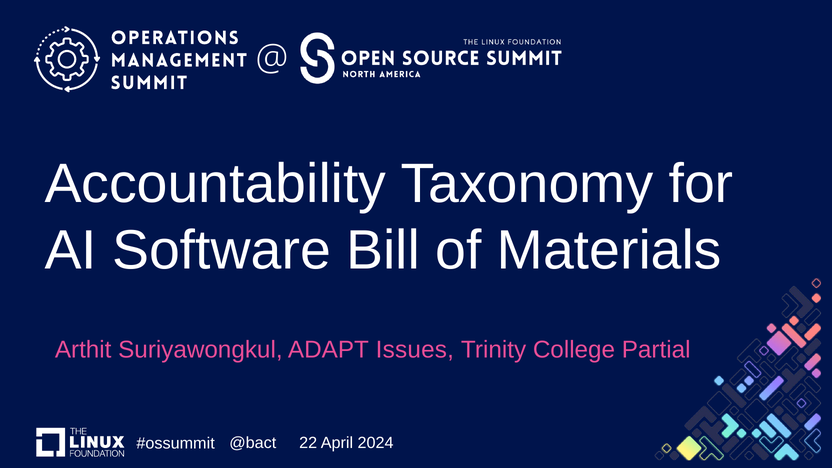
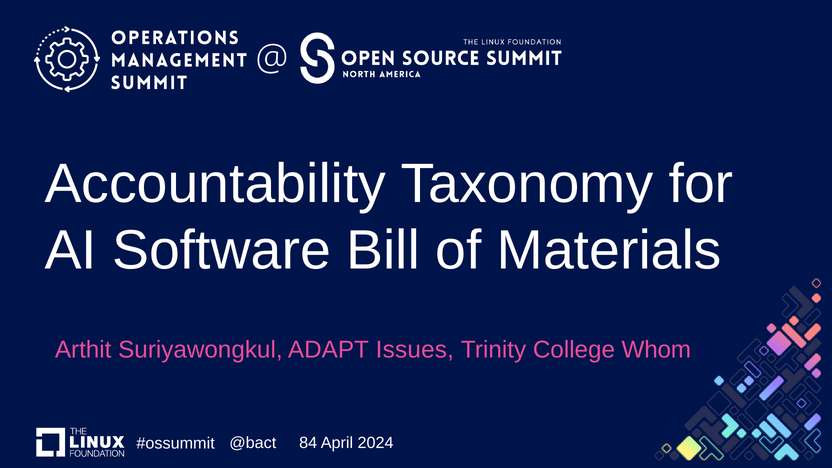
Partial: Partial -> Whom (656, 350)
22: 22 -> 84 (308, 443)
